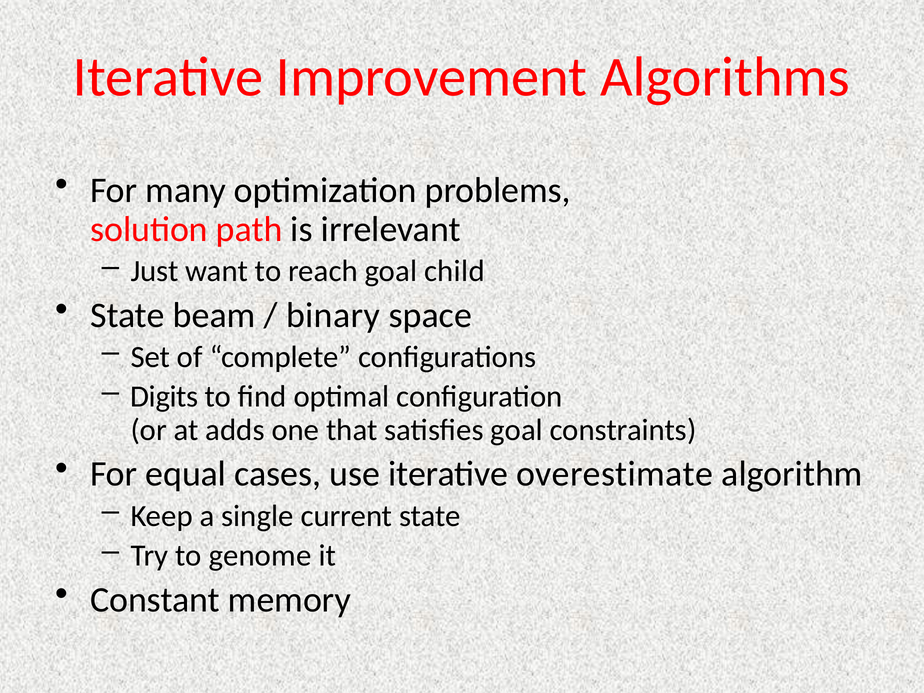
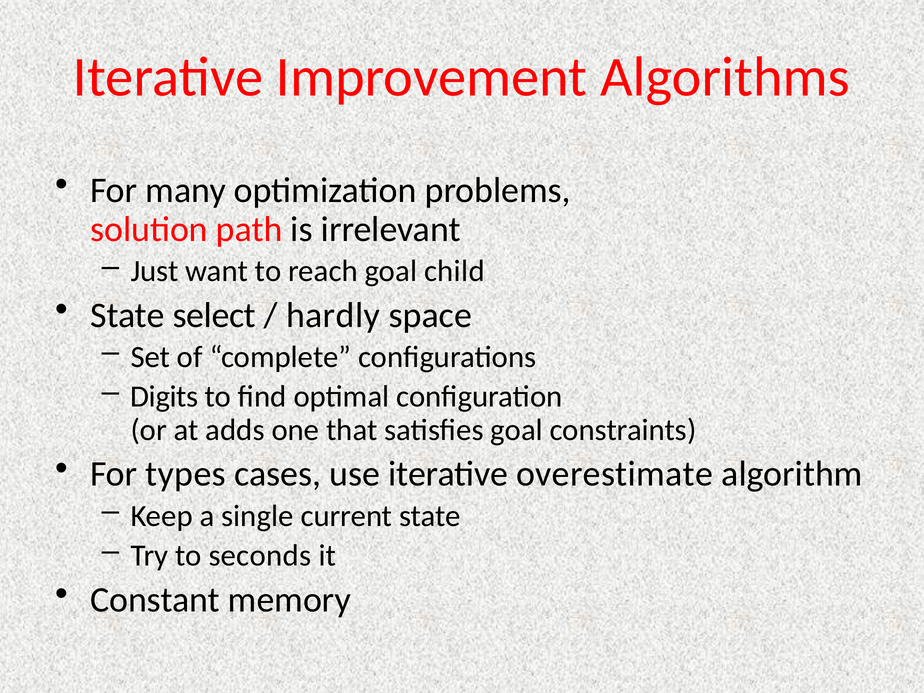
beam: beam -> select (214, 315)
binary: binary -> hardly (333, 315)
equal: equal -> types (186, 474)
genome: genome -> seconds (260, 556)
